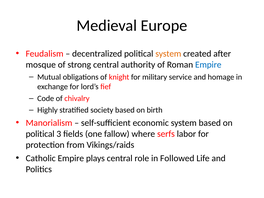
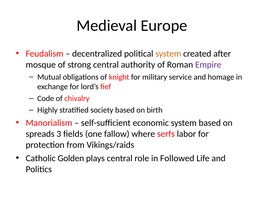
Empire colour: blue -> purple (208, 65)
political: political -> spreads (40, 134)
Catholic Empire: Empire -> Golden (71, 158)
